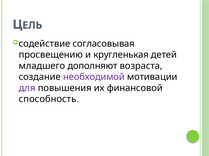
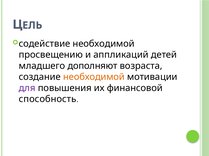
содействие согласовывая: согласовывая -> необходимой (104, 44)
кругленькая: кругленькая -> аппликаций (121, 55)
необходимой colour: purple -> orange (94, 77)
